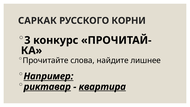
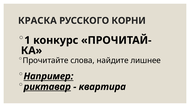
САРКАК: САРКАК -> КРАСКА (37, 21)
3: 3 -> 1 (27, 40)
квартира underline: present -> none (102, 87)
